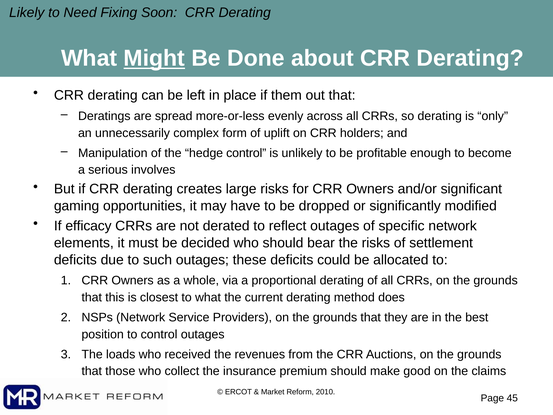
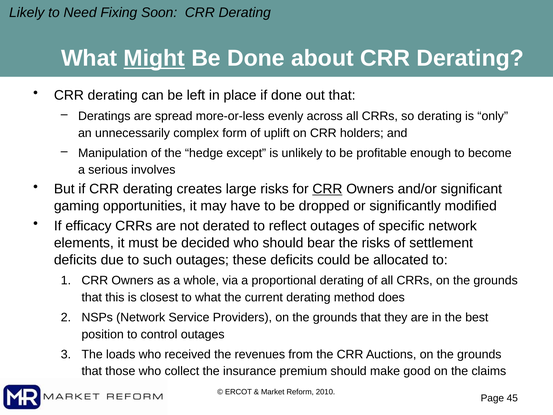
if them: them -> done (286, 95)
hedge control: control -> except (246, 153)
CRR underline: none -> present (327, 189)
